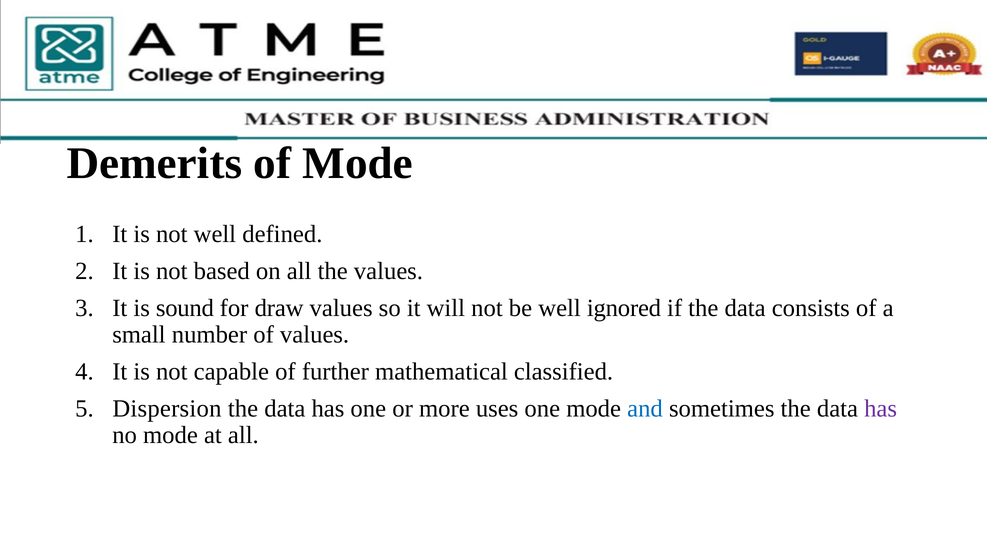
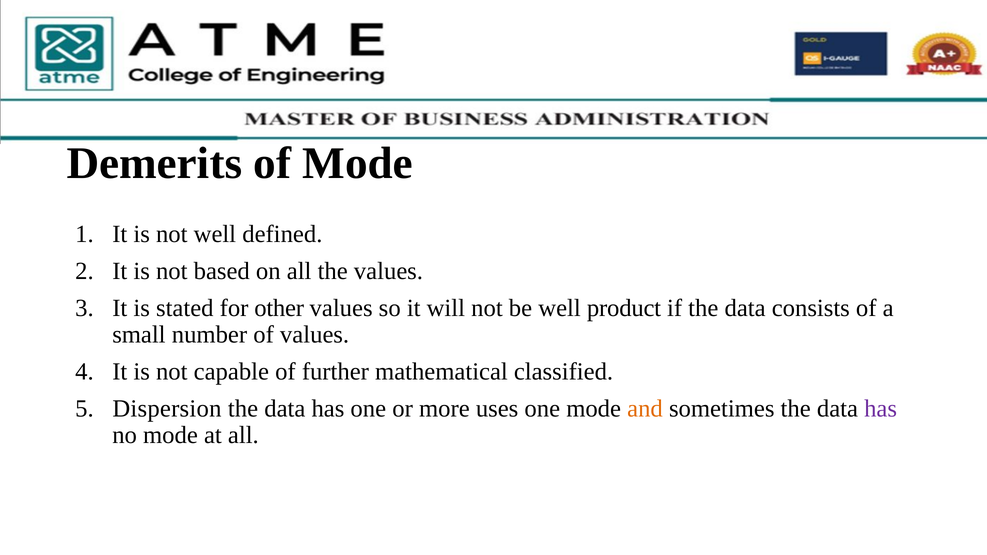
sound: sound -> stated (185, 308)
draw: draw -> other (279, 308)
ignored: ignored -> product (624, 308)
and colour: blue -> orange (645, 409)
